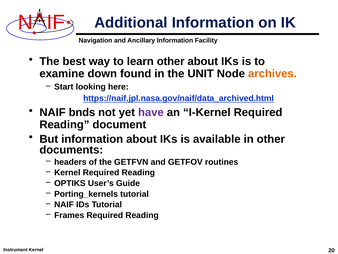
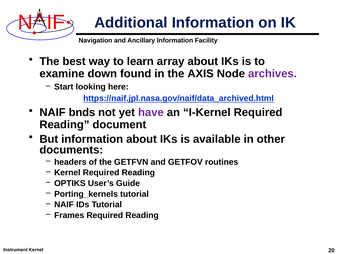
learn other: other -> array (171, 61)
UNIT: UNIT -> AXIS (201, 73)
archives colour: orange -> purple (272, 73)
